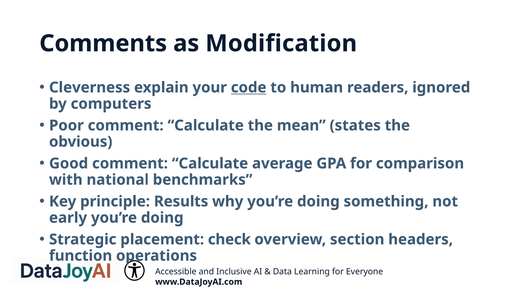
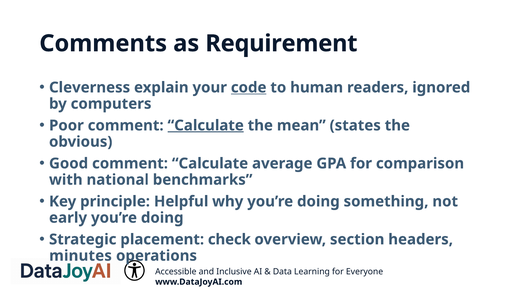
Modification: Modification -> Requirement (281, 43)
Calculate underline: none -> present (206, 125)
Results: Results -> Helpful (181, 201)
function: function -> minutes (81, 255)
